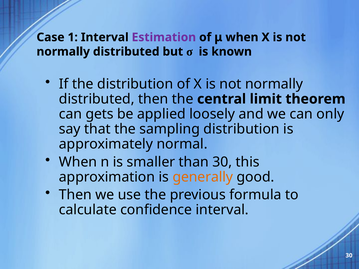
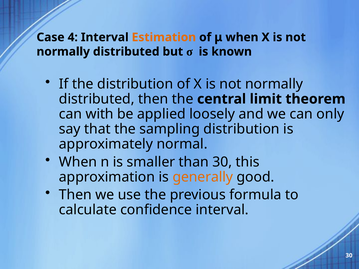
1: 1 -> 4 (73, 37)
Estimation colour: purple -> orange (164, 37)
gets: gets -> with (100, 114)
